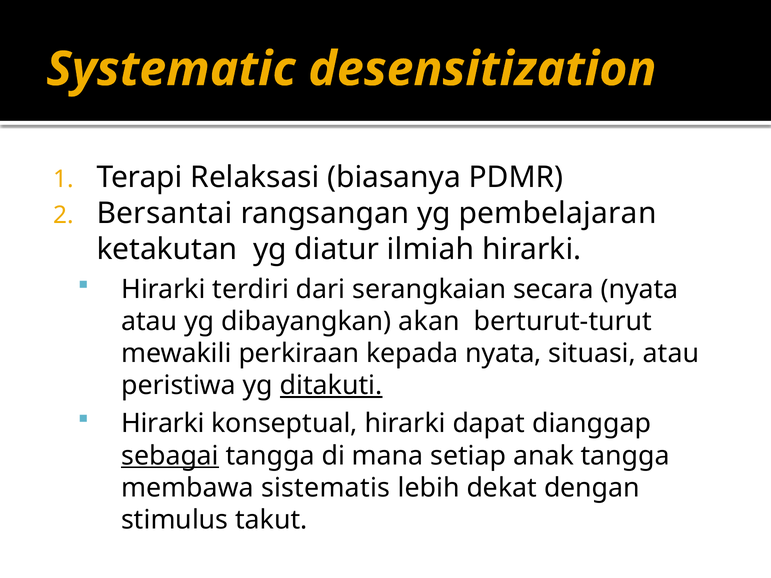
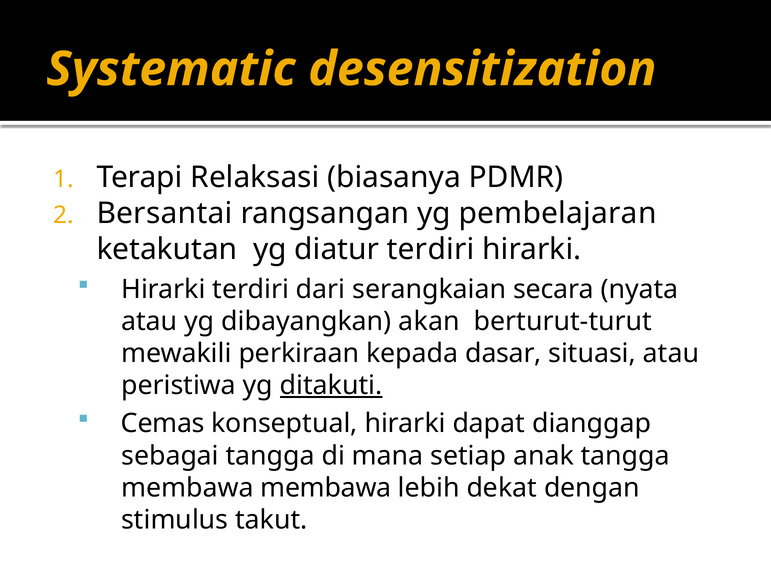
diatur ilmiah: ilmiah -> terdiri (431, 249)
kepada nyata: nyata -> dasar (504, 354)
Hirarki: Hirarki -> Cemas (163, 424)
sebagai underline: present -> none (170, 456)
membawa sistematis: sistematis -> membawa (326, 488)
